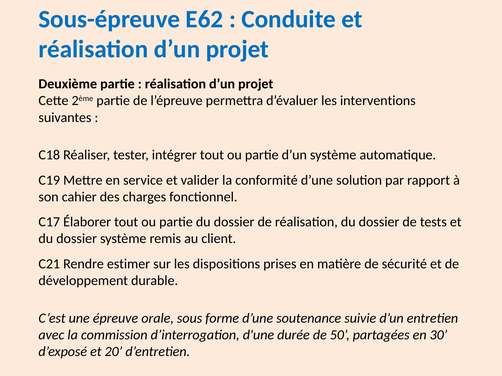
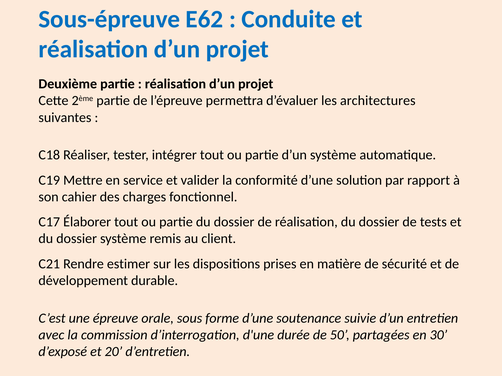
interventions: interventions -> architectures (378, 101)
